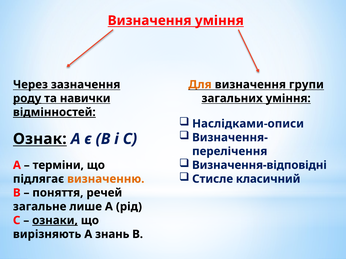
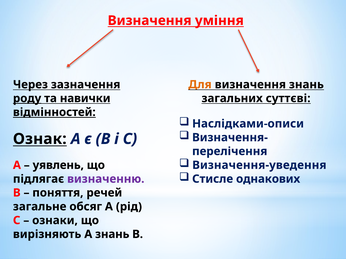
визначення групи: групи -> знань (306, 85)
загальних уміння: уміння -> суттєві (288, 99)
Визначення-відповідні: Визначення-відповідні -> Визначення-уведення (259, 165)
терміни: терміни -> уявлень (58, 165)
класичний: класичний -> однакових (268, 179)
визначенню colour: orange -> purple (106, 179)
лише: лише -> обсяг (86, 207)
ознаки underline: present -> none (55, 221)
